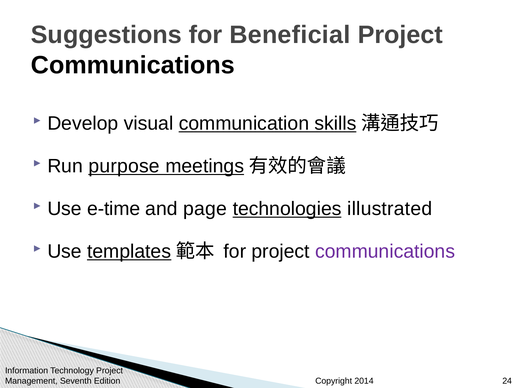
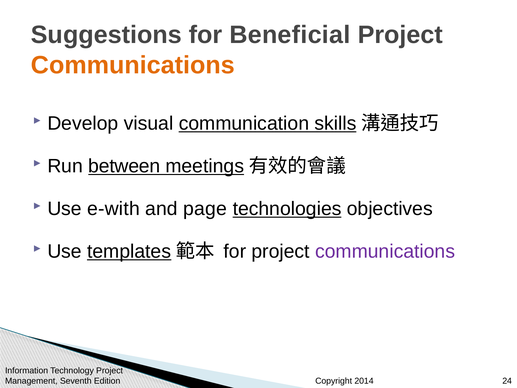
Communications colour: black -> orange (133, 65)
purpose: purpose -> between (124, 166)
e-time: e-time -> e-with (113, 209)
illustrated: illustrated -> objectives (390, 209)
